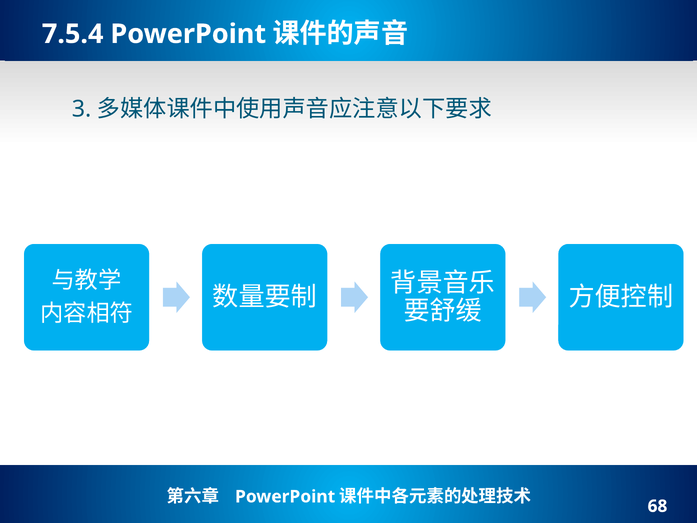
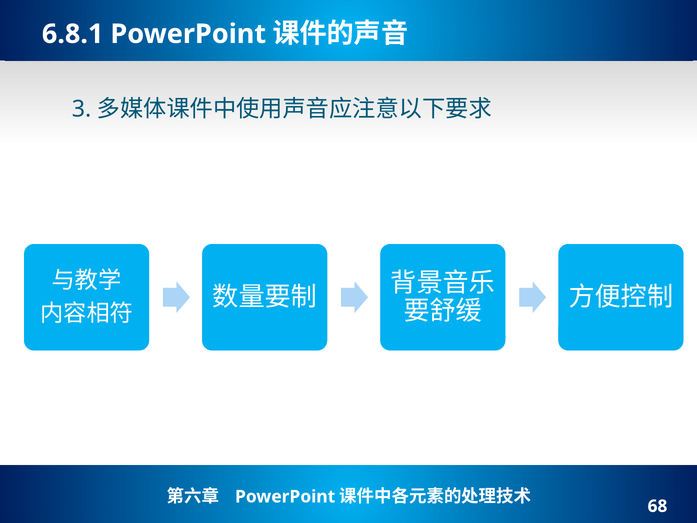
7.5.4: 7.5.4 -> 6.8.1 (73, 34)
